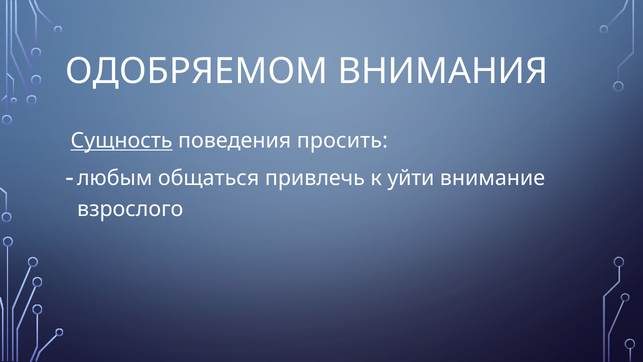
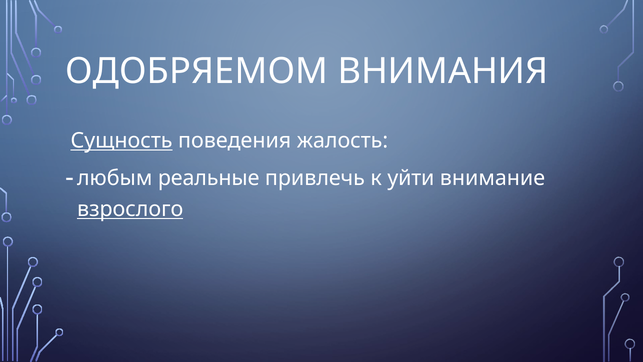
просить: просить -> жалость (342, 141)
общаться: общаться -> реальные (209, 178)
взрослого underline: none -> present (130, 209)
